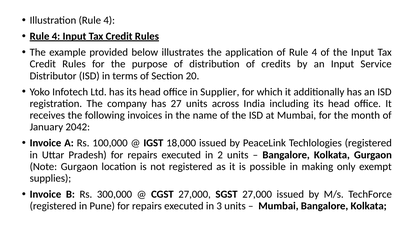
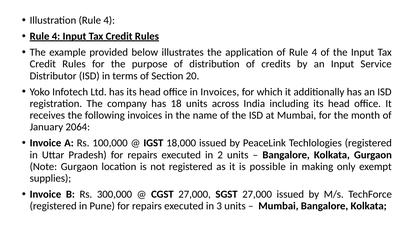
in Supplier: Supplier -> Invoices (220, 92)
27: 27 -> 18 (176, 104)
2042: 2042 -> 2064 (78, 127)
